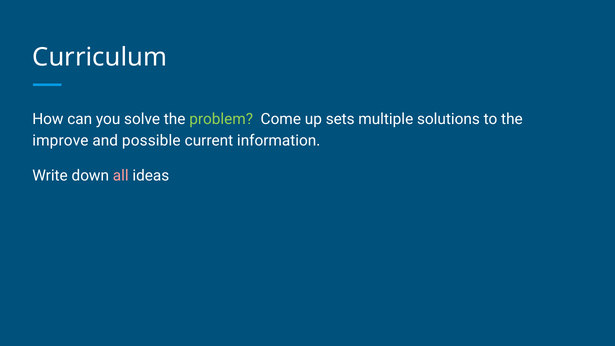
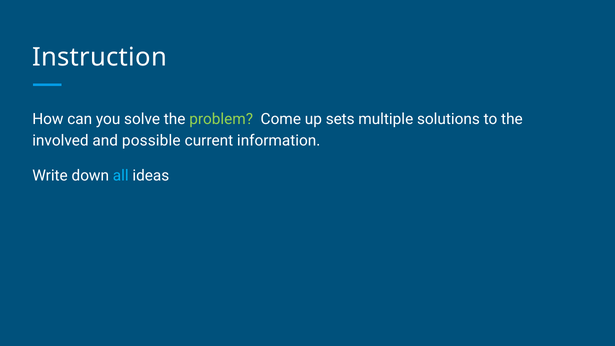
Curriculum: Curriculum -> Instruction (100, 57)
improve: improve -> involved (60, 141)
all colour: pink -> light blue (121, 175)
